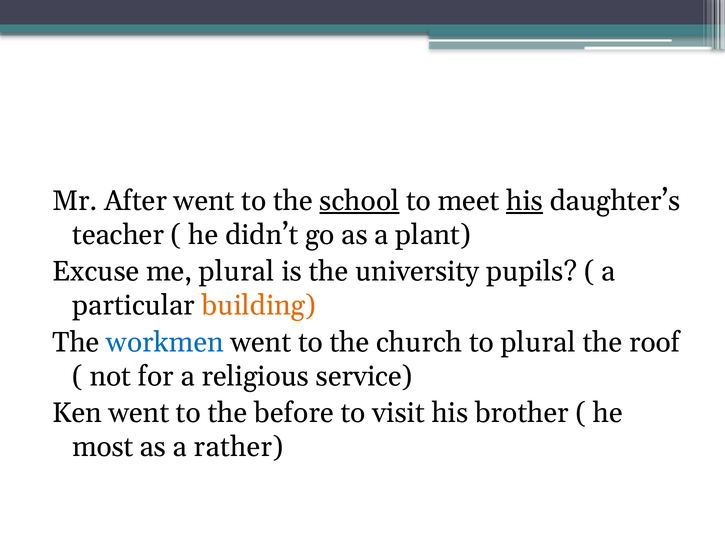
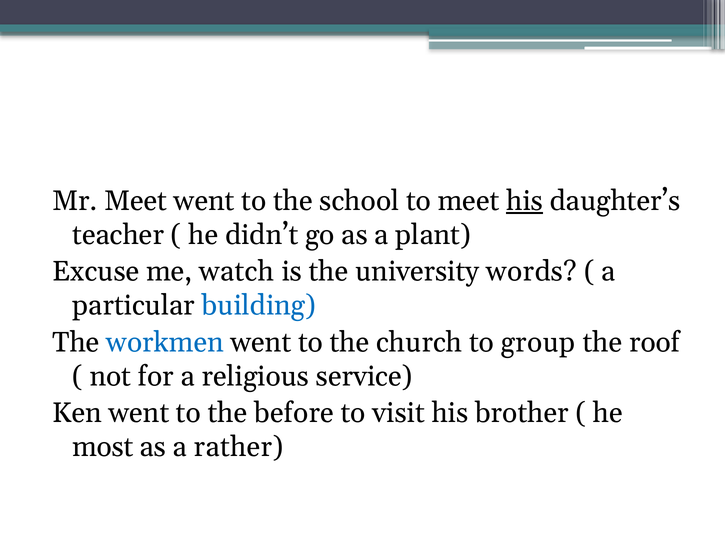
Mr After: After -> Meet (136, 201)
school underline: present -> none (359, 201)
me plural: plural -> watch (237, 272)
pupils: pupils -> words (532, 272)
building colour: orange -> blue (259, 305)
to plural: plural -> group (538, 342)
